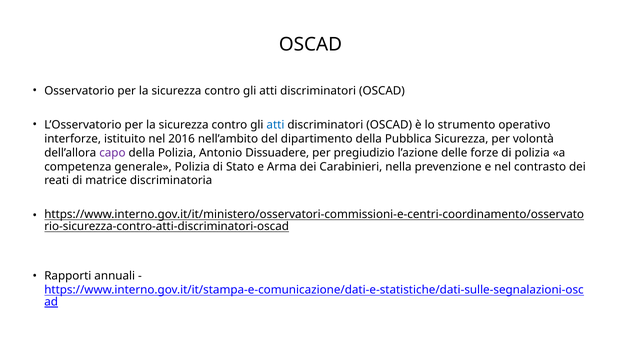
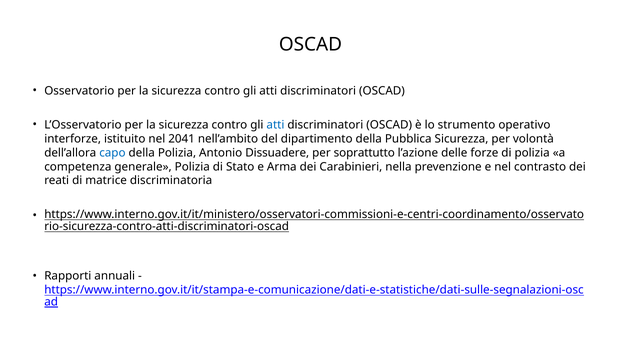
2016: 2016 -> 2041 (182, 139)
capo colour: purple -> blue (112, 153)
pregiudizio: pregiudizio -> soprattutto (364, 153)
